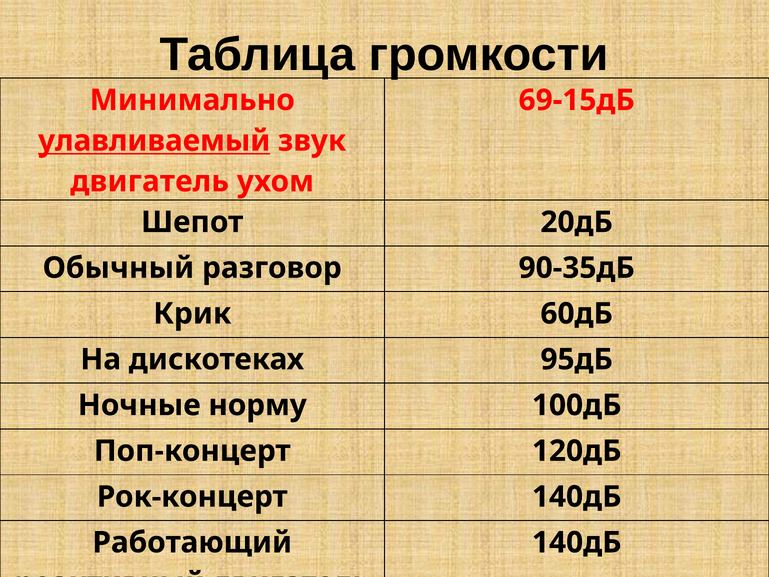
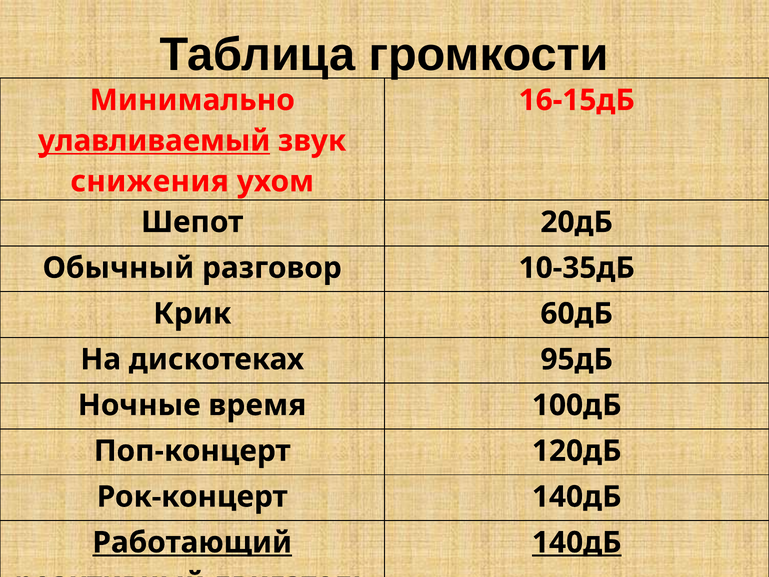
69-15дБ: 69-15дБ -> 16-15дБ (577, 100)
двигатель: двигатель -> снижения (150, 181)
90-35дБ: 90-35дБ -> 10-35дБ (577, 268)
норму: норму -> время (257, 405)
Работающий underline: none -> present (192, 542)
140дБ underline: none -> present (577, 542)
